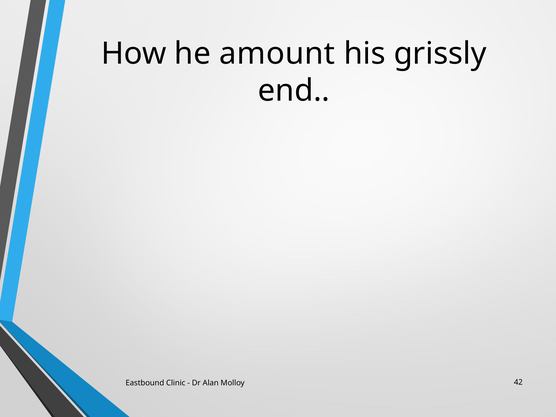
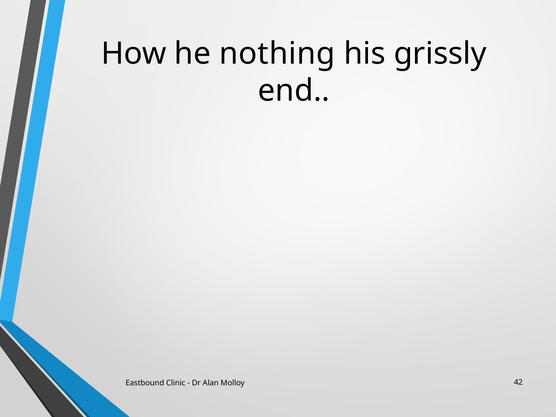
amount: amount -> nothing (277, 54)
